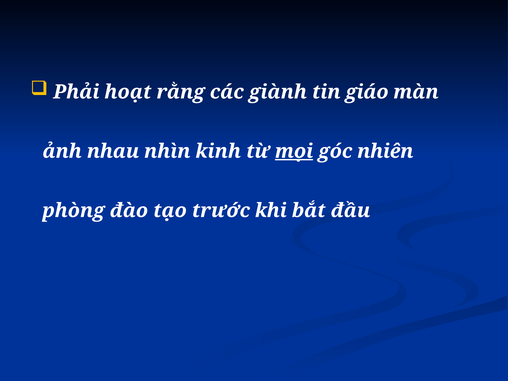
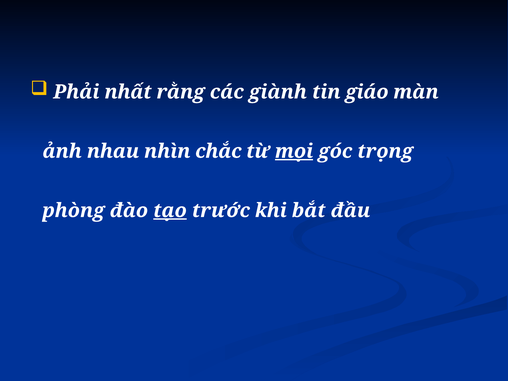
hoạt: hoạt -> nhất (128, 92)
kinh: kinh -> chắc (218, 151)
nhiên: nhiên -> trọng (385, 151)
tạo underline: none -> present (170, 211)
